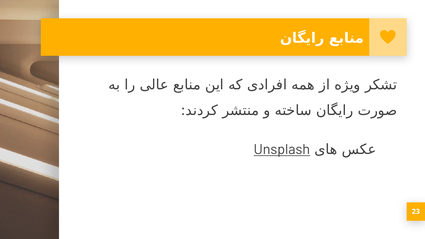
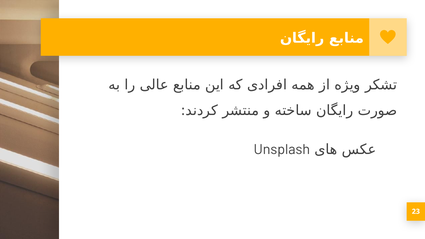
Unsplash underline: present -> none (282, 150)
